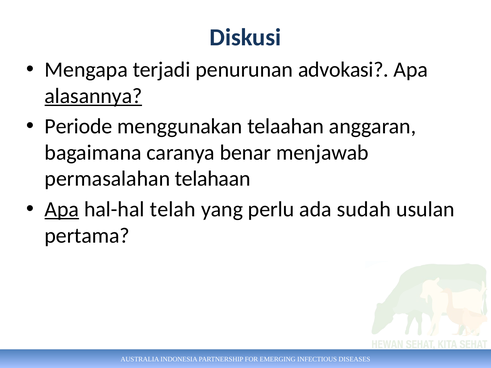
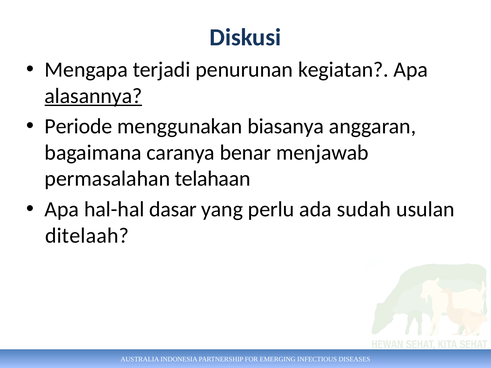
advokasi: advokasi -> kegiatan (343, 70)
telaahan: telaahan -> biasanya (286, 126)
Apa underline: present -> none (62, 209)
telah: telah -> dasar (173, 209)
pertama: pertama -> ditelaah (87, 236)
